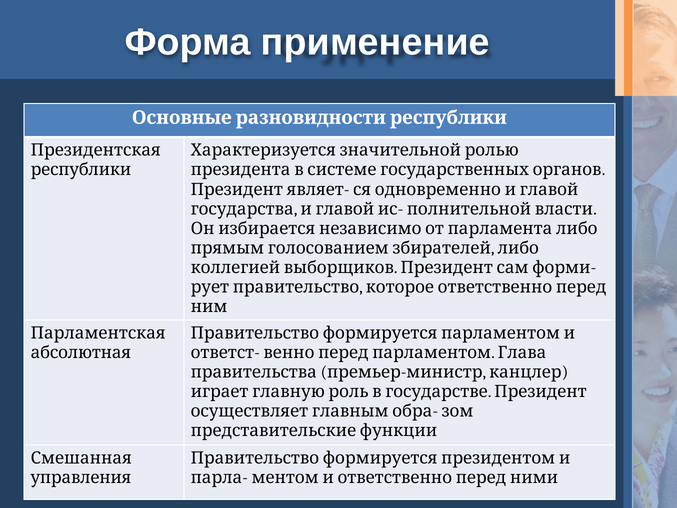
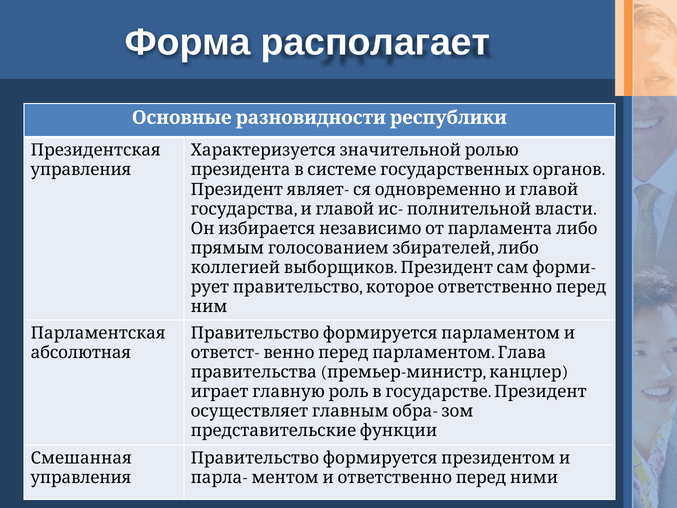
применение: применение -> располагает (376, 42)
республики: республики -> управления (81, 170)
